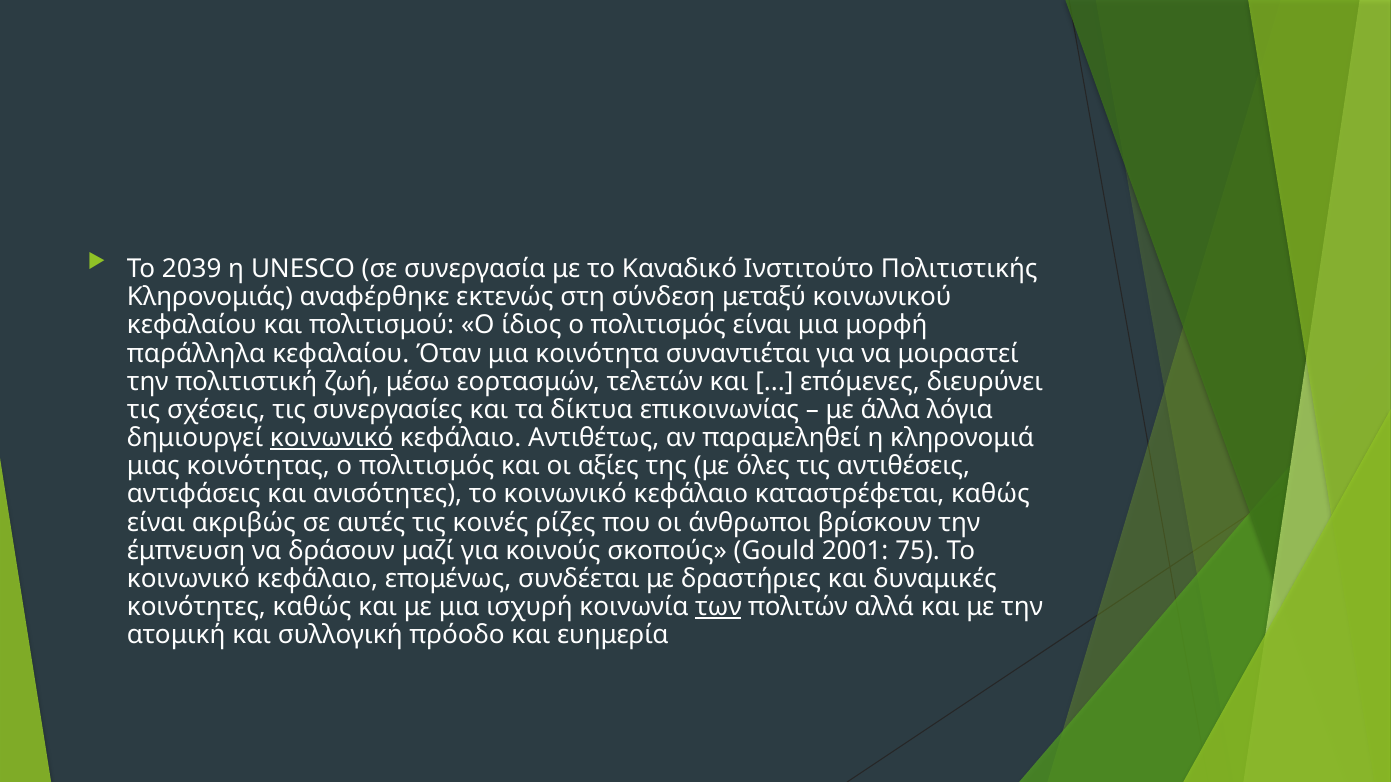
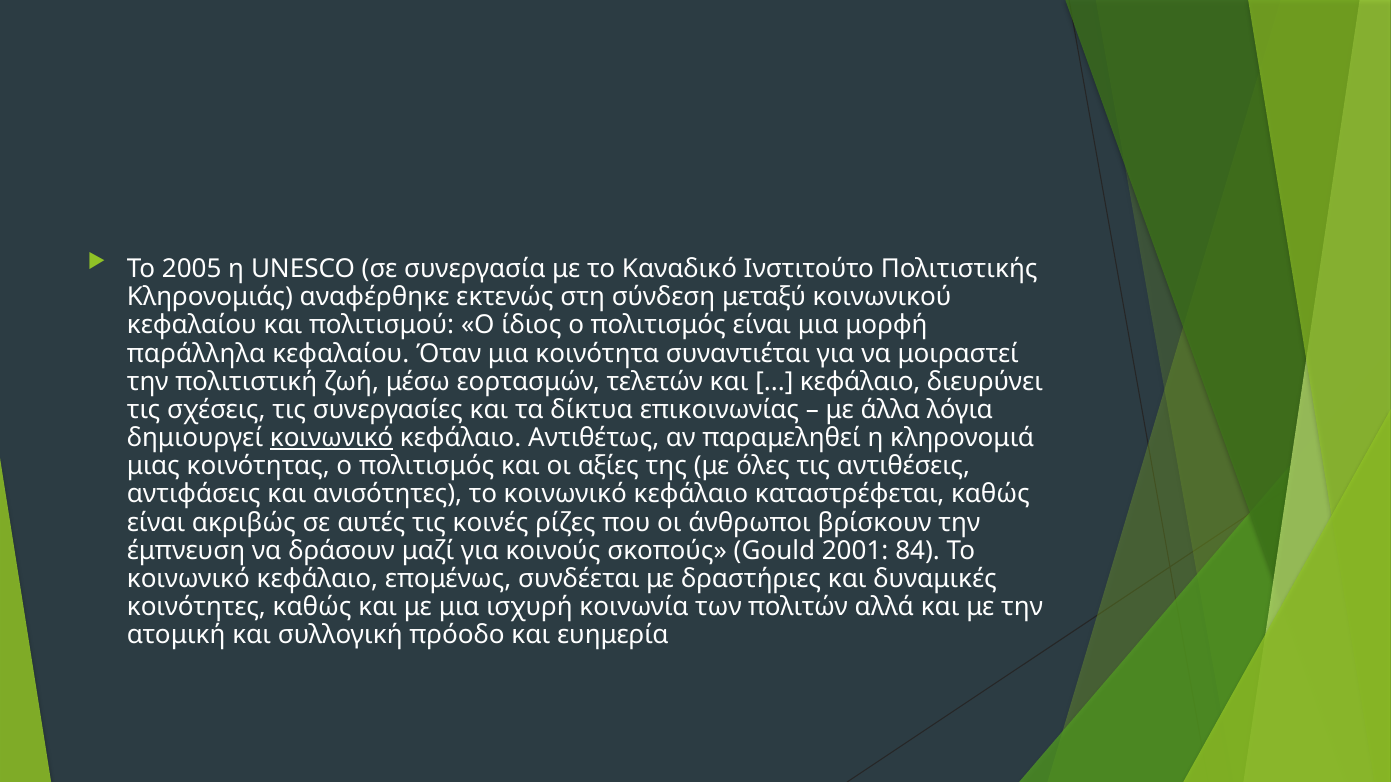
2039: 2039 -> 2005 (192, 269)
επόμενες: επόμενες -> κεφάλαιο (860, 382)
75: 75 -> 84 (918, 551)
των underline: present -> none (718, 607)
